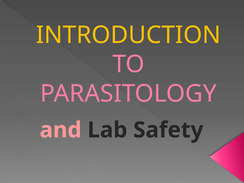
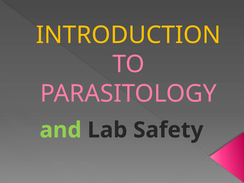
and colour: pink -> light green (61, 130)
